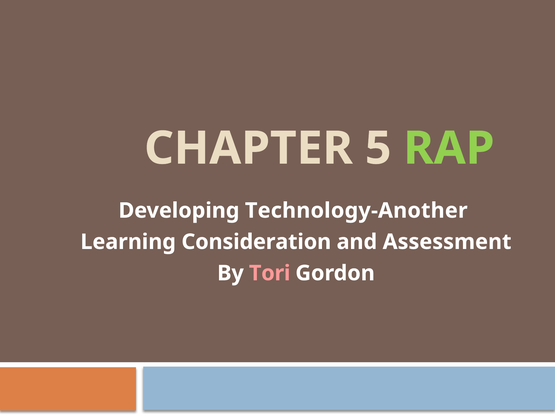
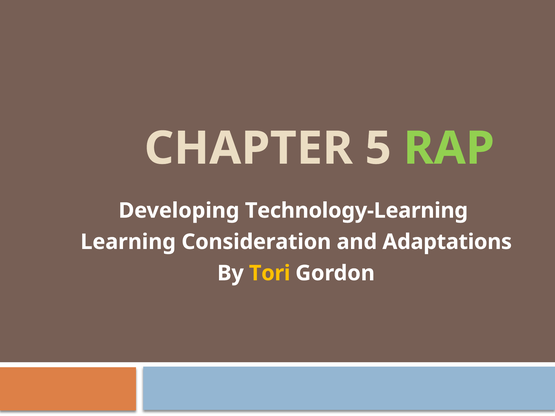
Technology-Another: Technology-Another -> Technology-Learning (357, 211)
Assessment: Assessment -> Adaptations (447, 242)
Tori colour: pink -> yellow (270, 273)
